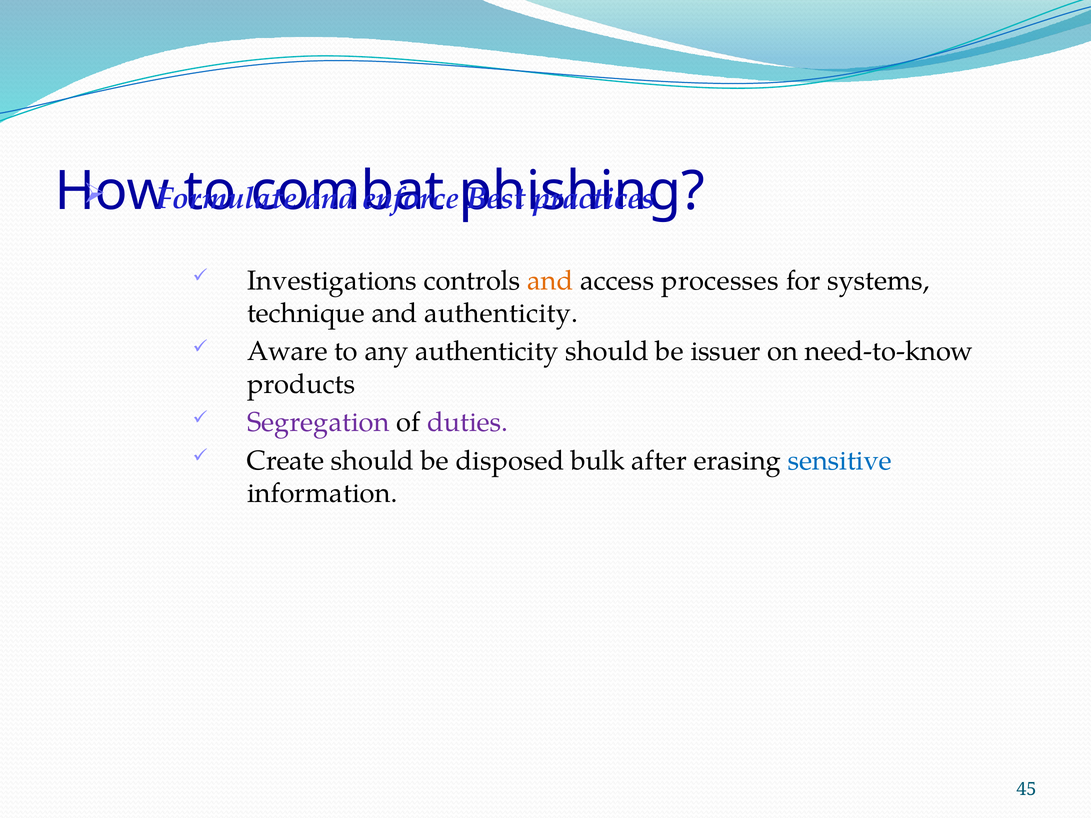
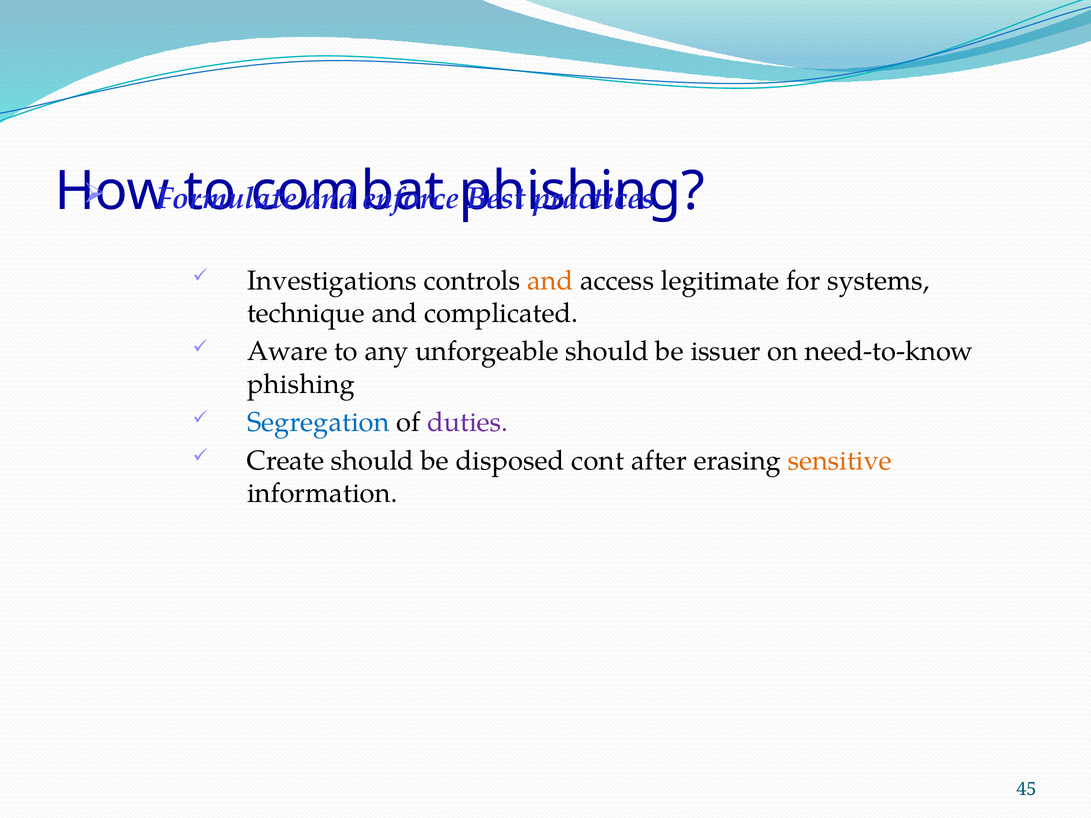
processes: processes -> legitimate (720, 281)
and authenticity: authenticity -> complicated (501, 313)
any authenticity: authenticity -> unforgeable (487, 352)
products: products -> phishing (301, 384)
Segregation colour: purple -> blue (318, 423)
bulk: bulk -> cont (598, 461)
sensitive colour: blue -> orange (840, 461)
